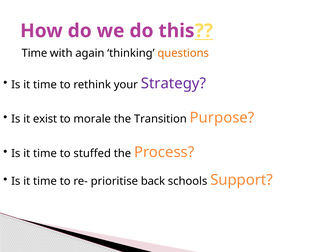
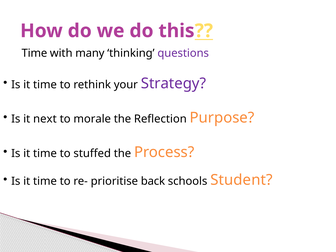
again: again -> many (90, 53)
questions colour: orange -> purple (183, 53)
exist: exist -> next (45, 119)
Transition: Transition -> Reflection (160, 119)
Support: Support -> Student (241, 180)
